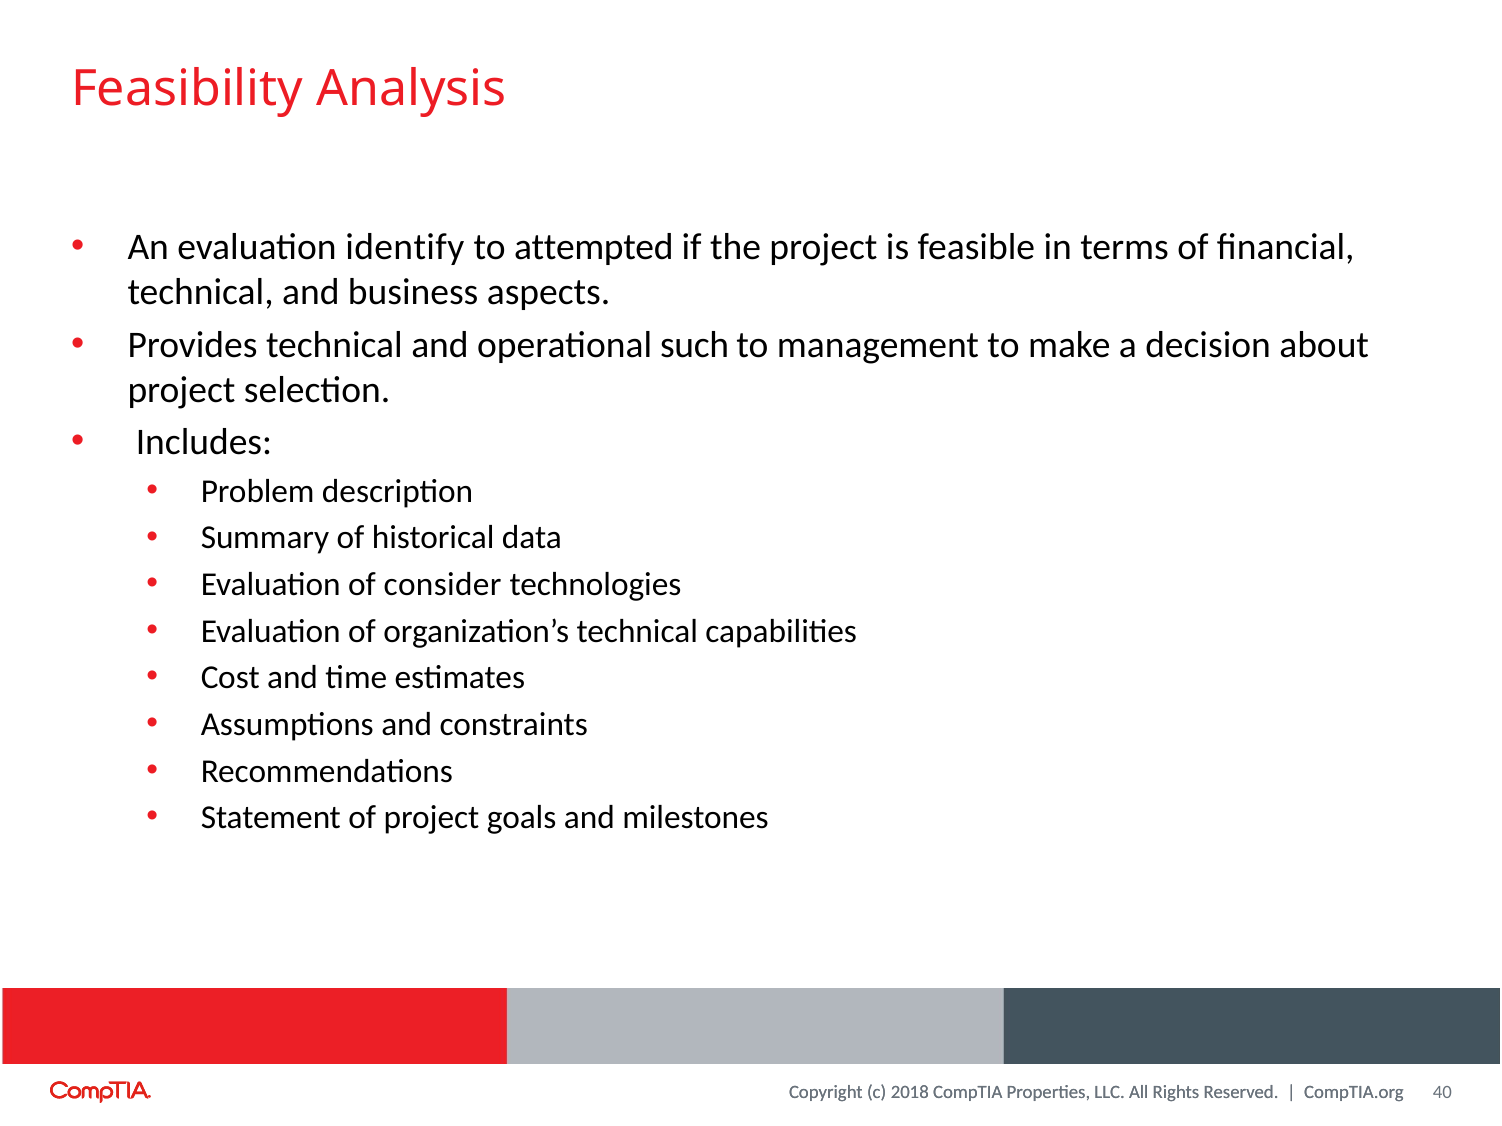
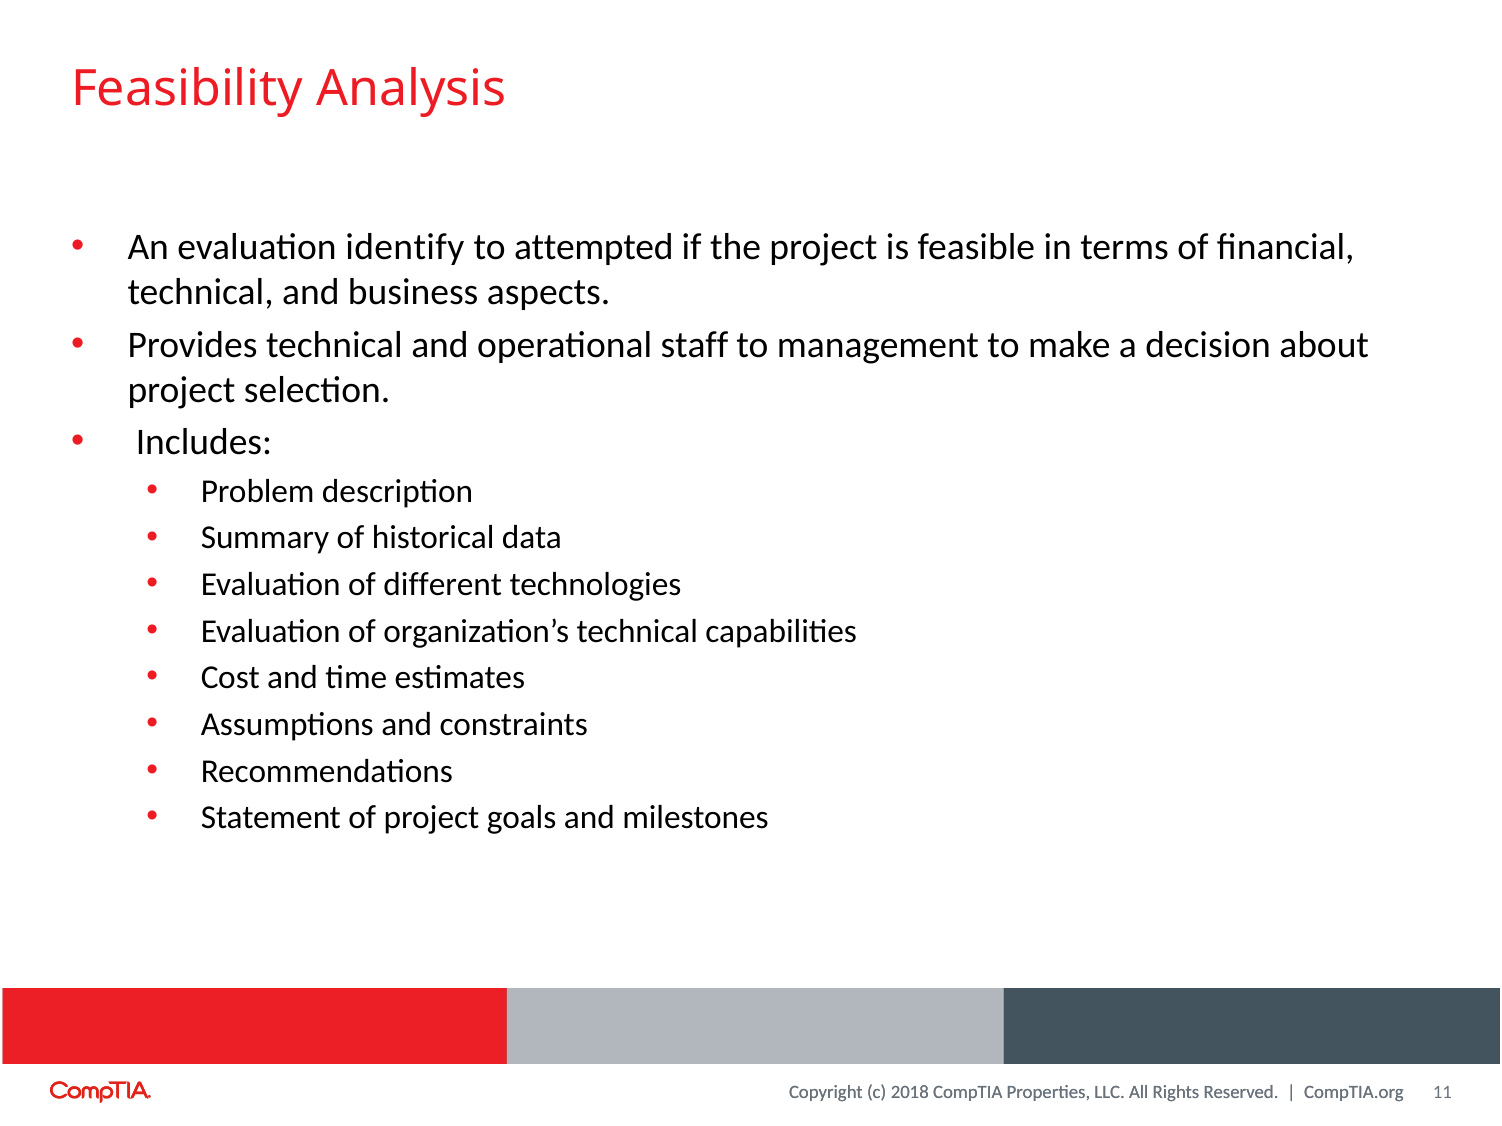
such: such -> staff (694, 345)
consider: consider -> different (443, 585)
40: 40 -> 11 (1442, 1092)
